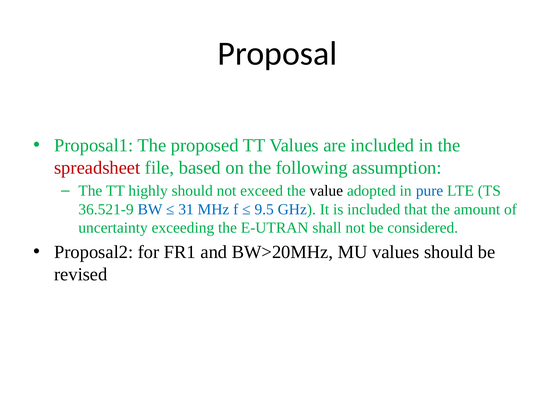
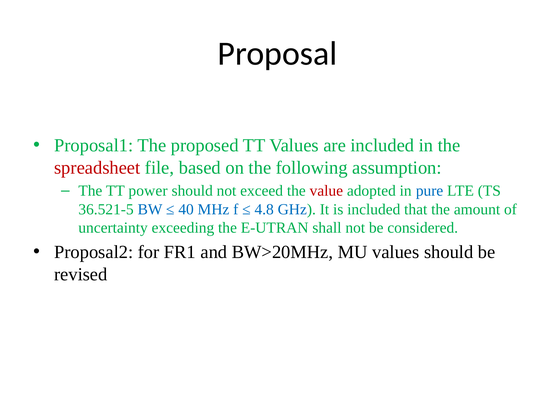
highly: highly -> power (148, 191)
value colour: black -> red (326, 191)
36.521-9: 36.521-9 -> 36.521-5 (106, 210)
31: 31 -> 40 (186, 210)
9.5: 9.5 -> 4.8 (264, 210)
